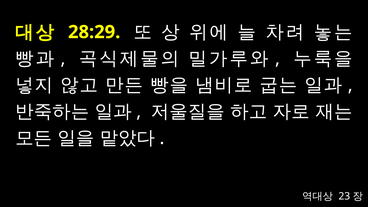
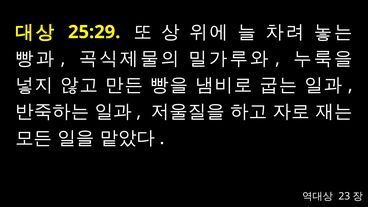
28:29: 28:29 -> 25:29 (94, 32)
